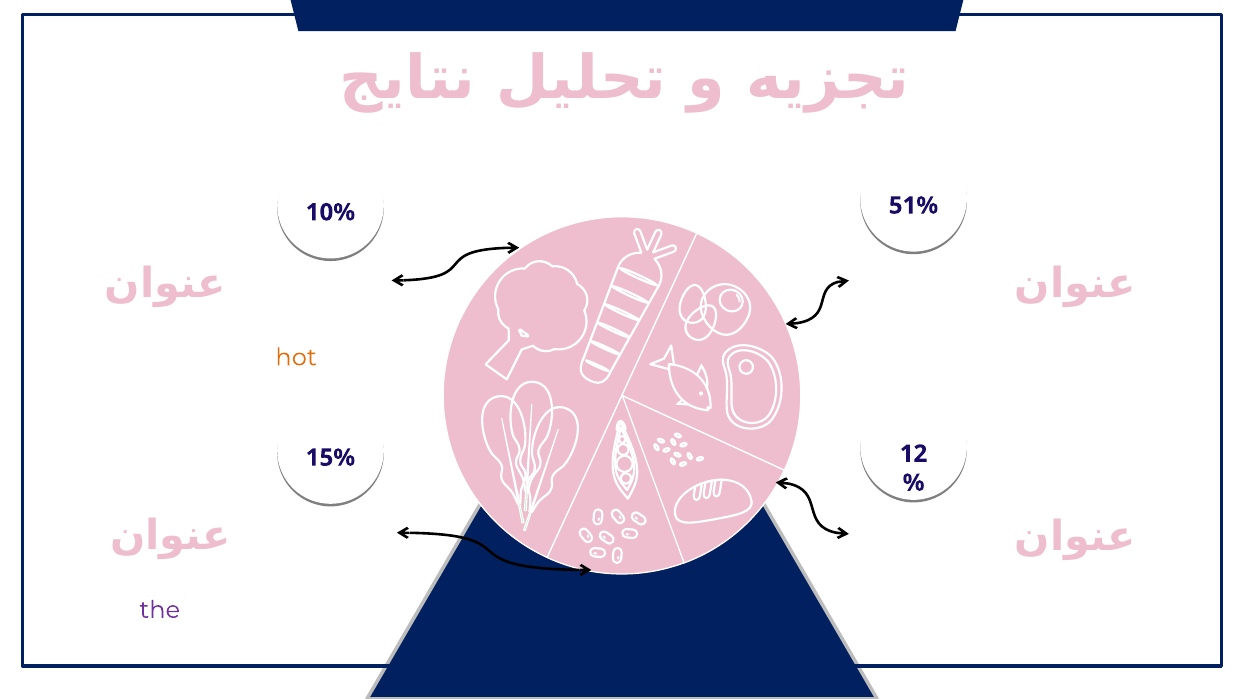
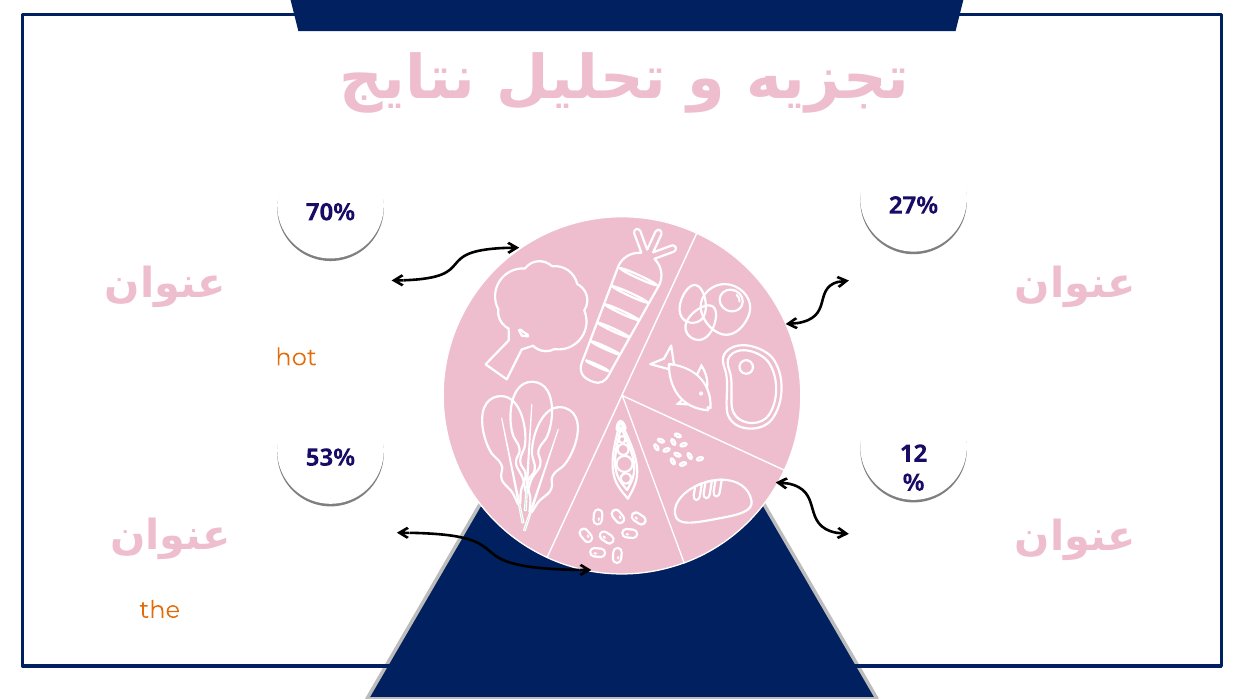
51%: 51% -> 27% (913, 206)
10%: 10% -> 70% (330, 213)
15%: 15% -> 53% (330, 458)
the colour: purple -> orange (160, 611)
